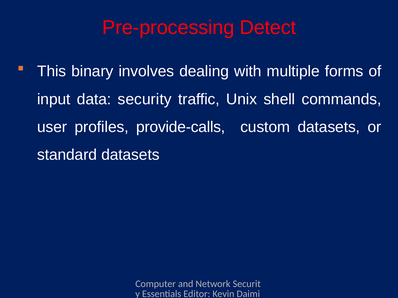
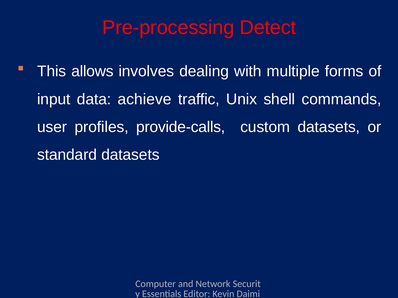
binary: binary -> allows (92, 71)
security: security -> achieve (145, 99)
